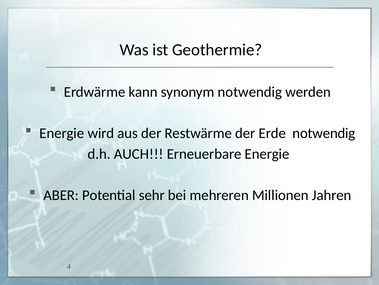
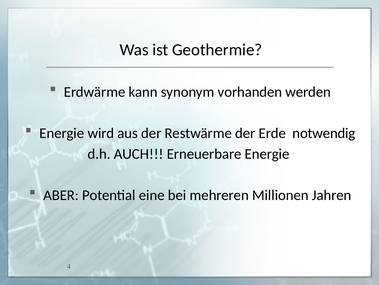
synonym notwendig: notwendig -> vorhanden (250, 92)
sehr: sehr -> eine (152, 195)
